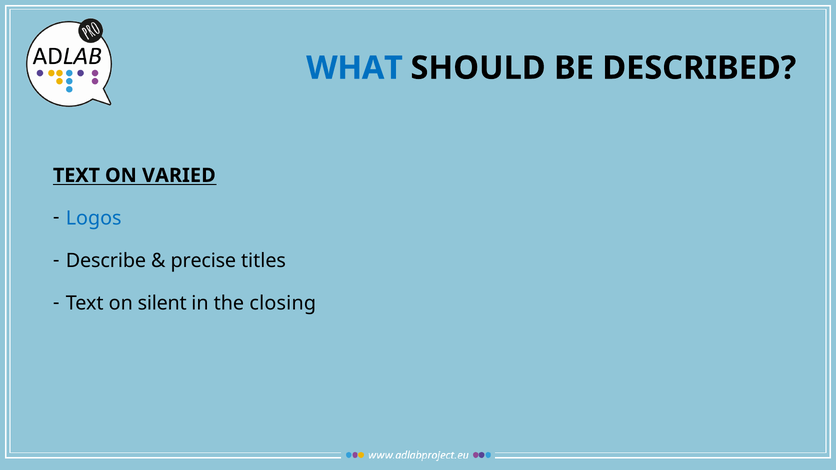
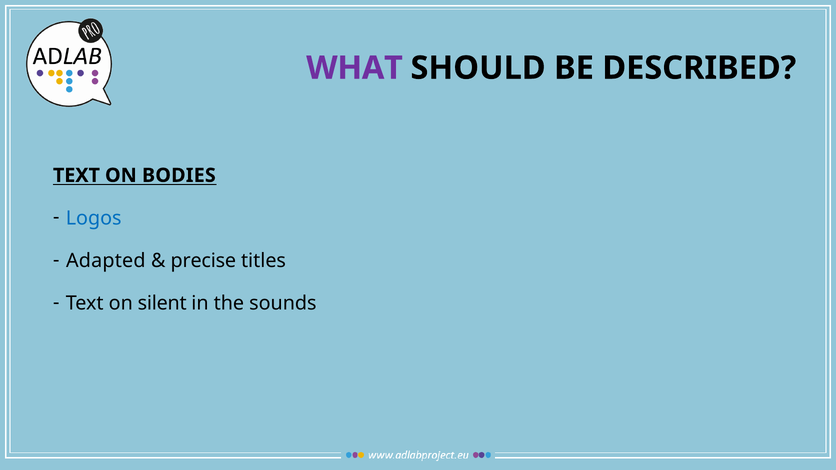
WHAT colour: blue -> purple (355, 68)
VARIED: VARIED -> BODIES (179, 175)
Describe: Describe -> Adapted (106, 261)
closing: closing -> sounds (283, 303)
